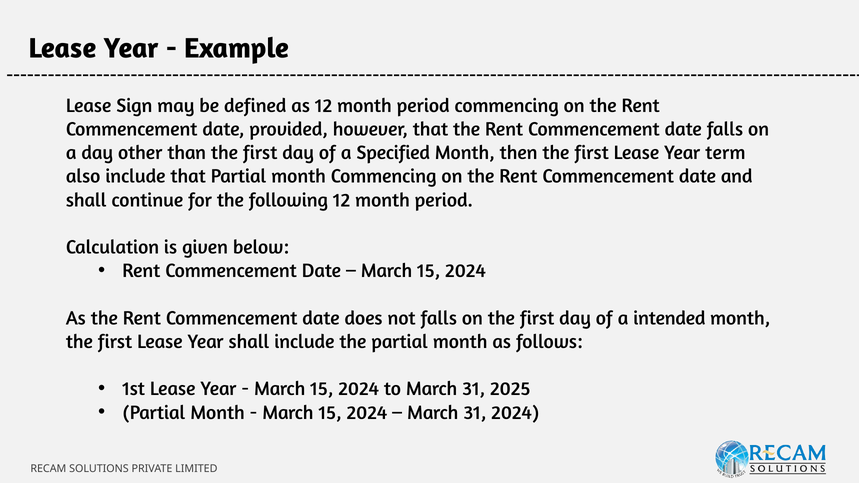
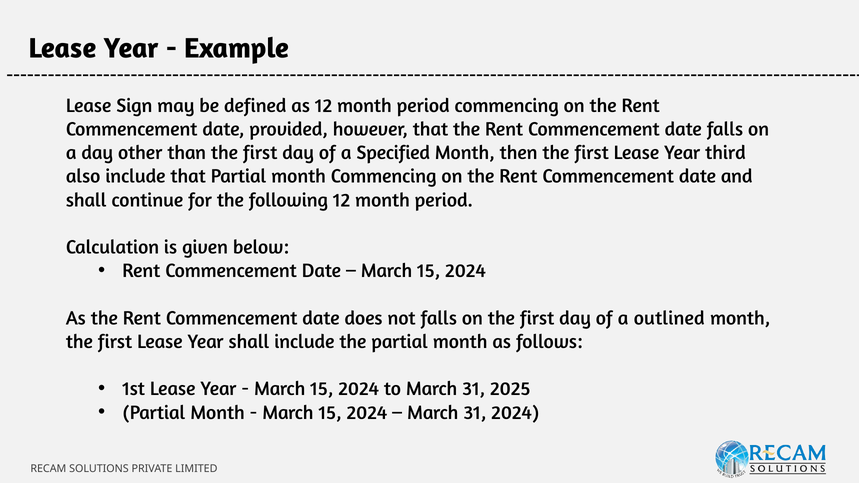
term: term -> third (726, 153)
intended: intended -> outlined (669, 318)
